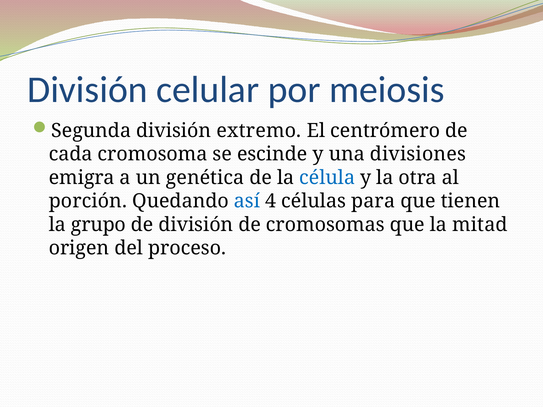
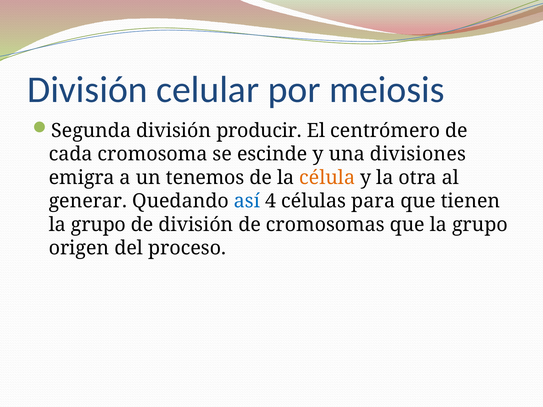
extremo: extremo -> producir (259, 131)
genética: genética -> tenemos (205, 178)
célula colour: blue -> orange (327, 178)
porción: porción -> generar (88, 201)
que la mitad: mitad -> grupo (480, 225)
